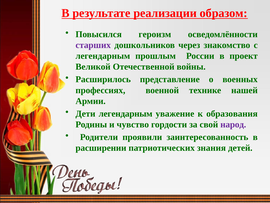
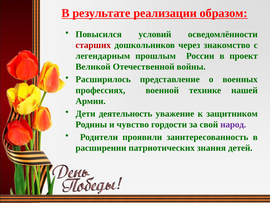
героизм: героизм -> условий (155, 34)
старших colour: purple -> red (93, 45)
Дети легендарным: легендарным -> деятельность (126, 113)
образования: образования -> защитником (232, 113)
